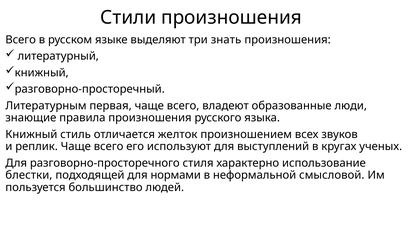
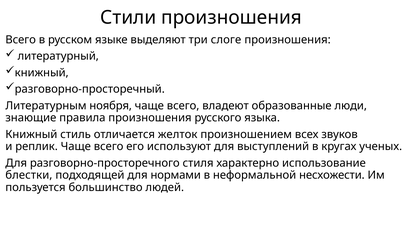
знать: знать -> слоге (226, 40)
первая: первая -> ноября (111, 106)
смысловой: смысловой -> несхожести (332, 175)
